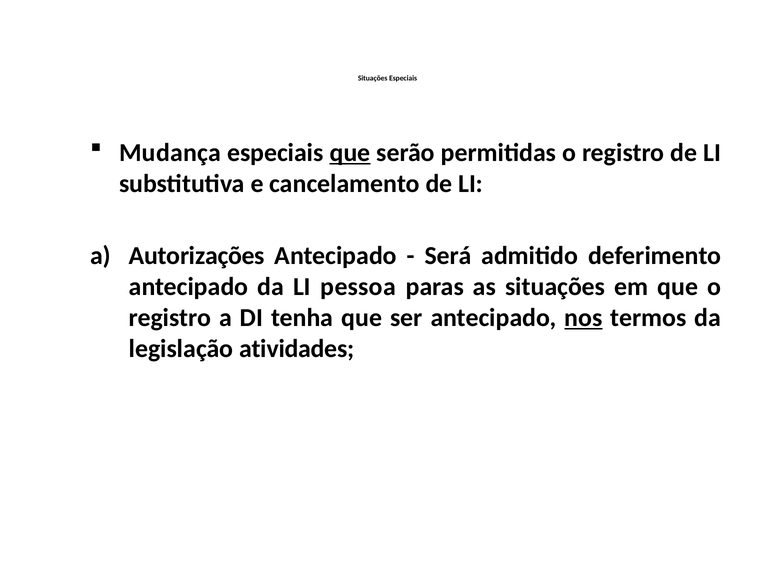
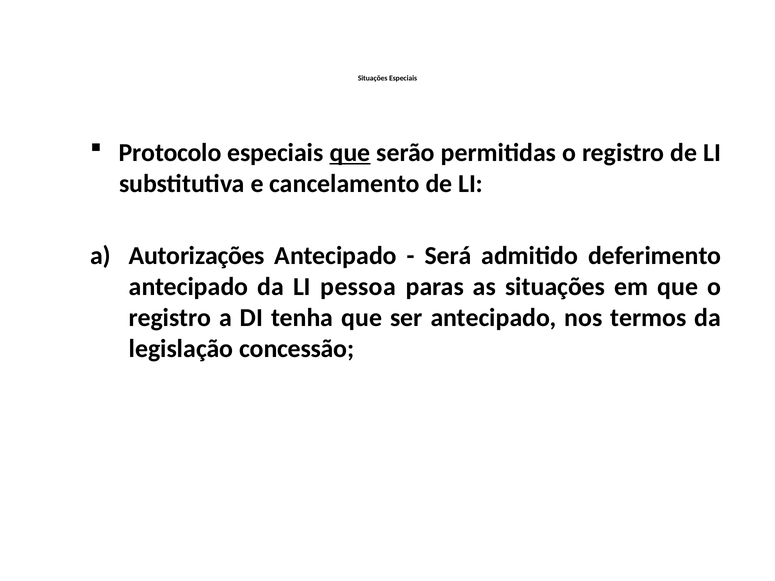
Mudança: Mudança -> Protocolo (170, 153)
nos underline: present -> none (583, 318)
atividades: atividades -> concessão (297, 349)
